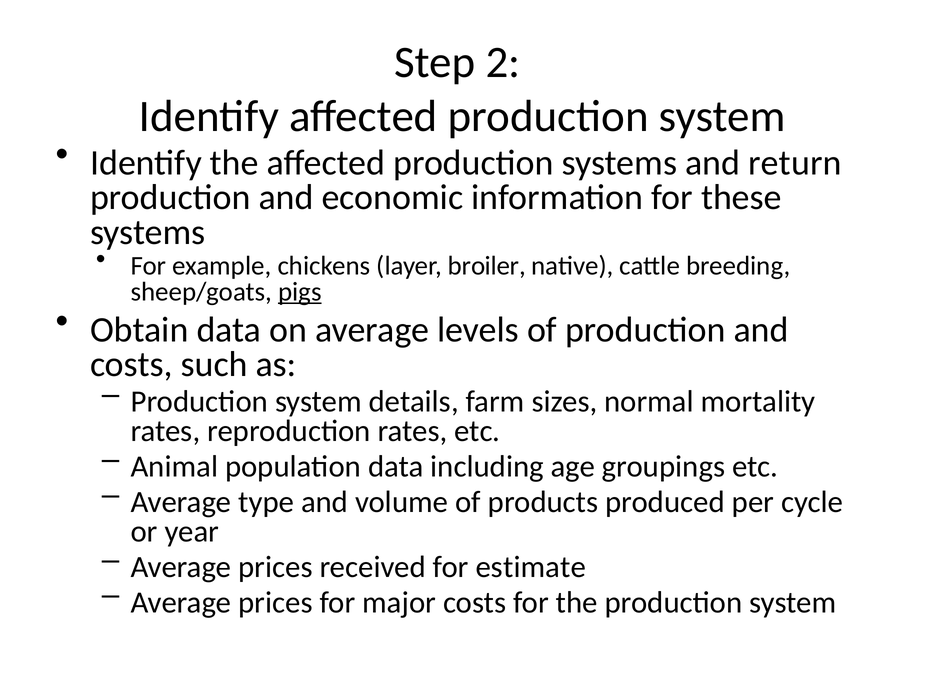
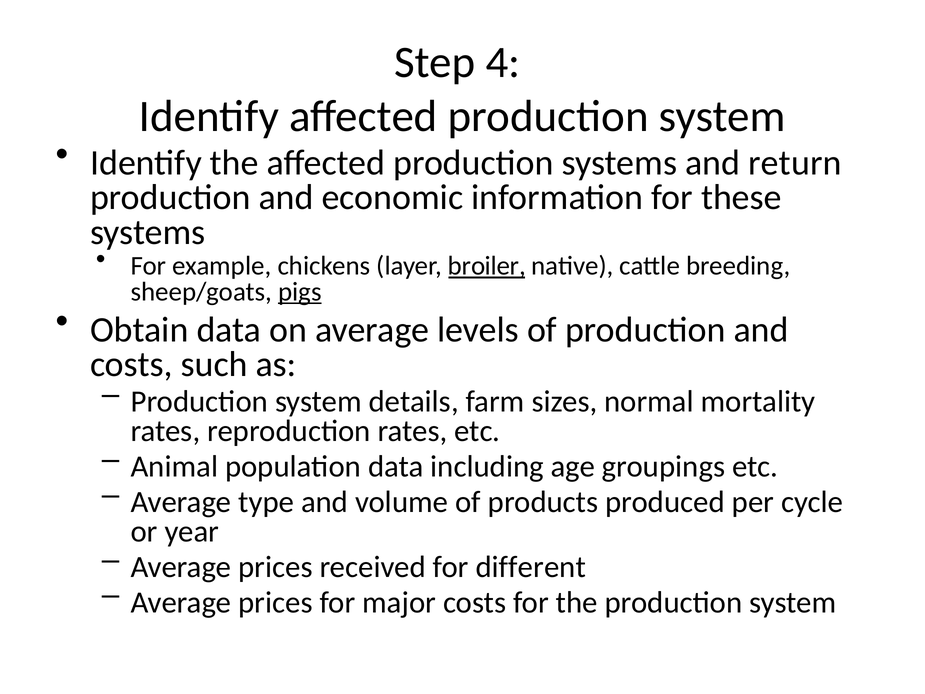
2: 2 -> 4 (503, 63)
broiler underline: none -> present (487, 266)
estimate: estimate -> different (531, 567)
